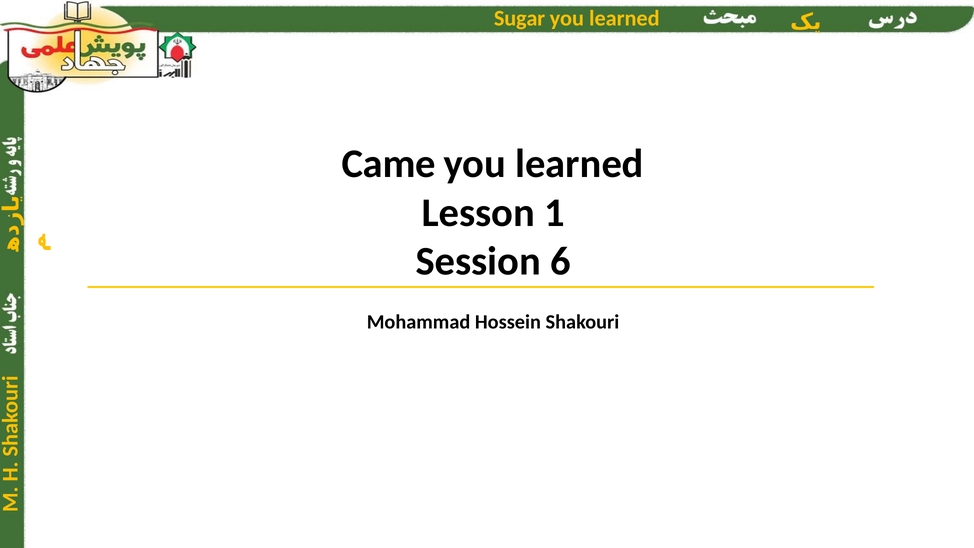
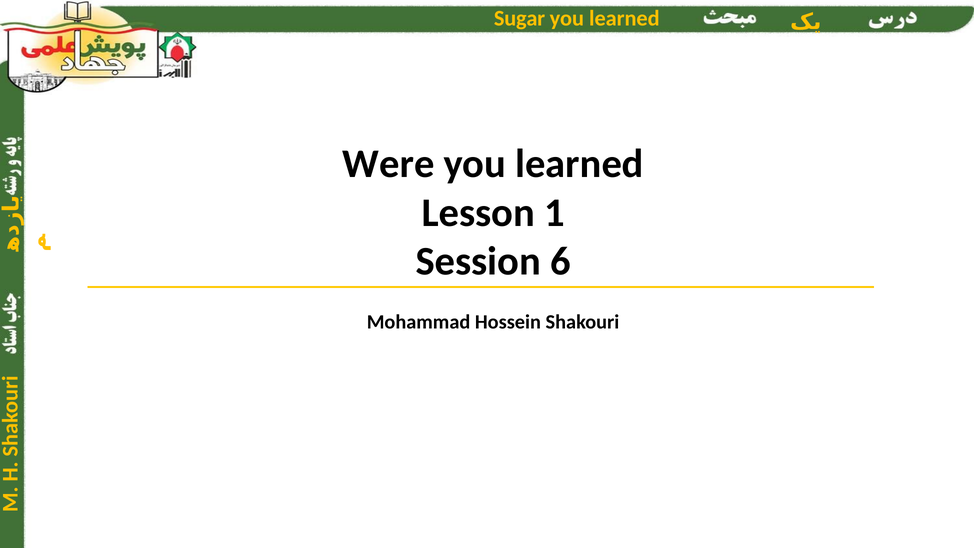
Came: Came -> Were (388, 164)
